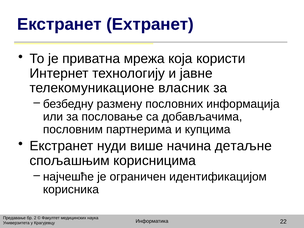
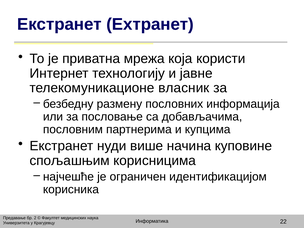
детаљне: детаљне -> куповине (244, 146)
